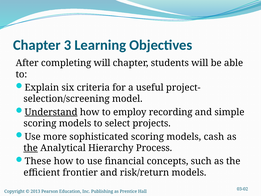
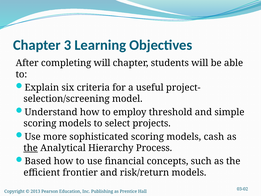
Understand underline: present -> none (51, 112)
recording: recording -> threshold (171, 112)
These: These -> Based (38, 161)
